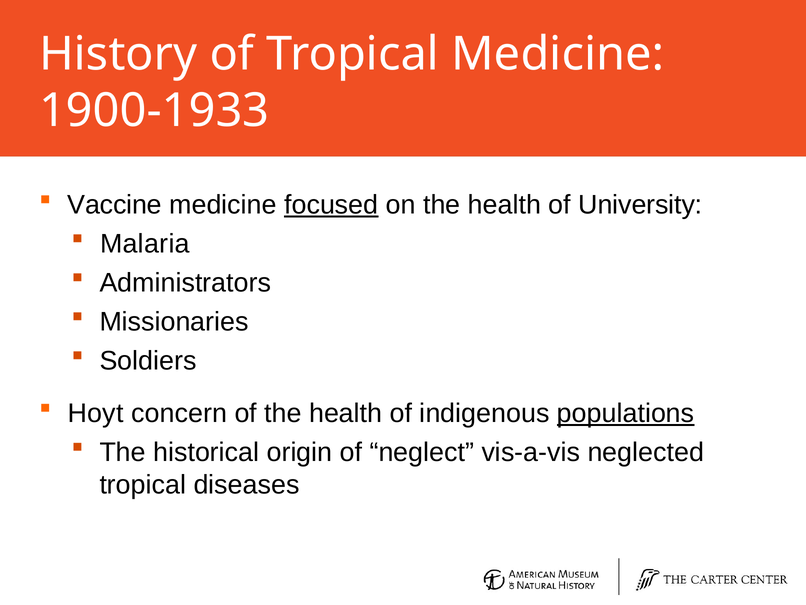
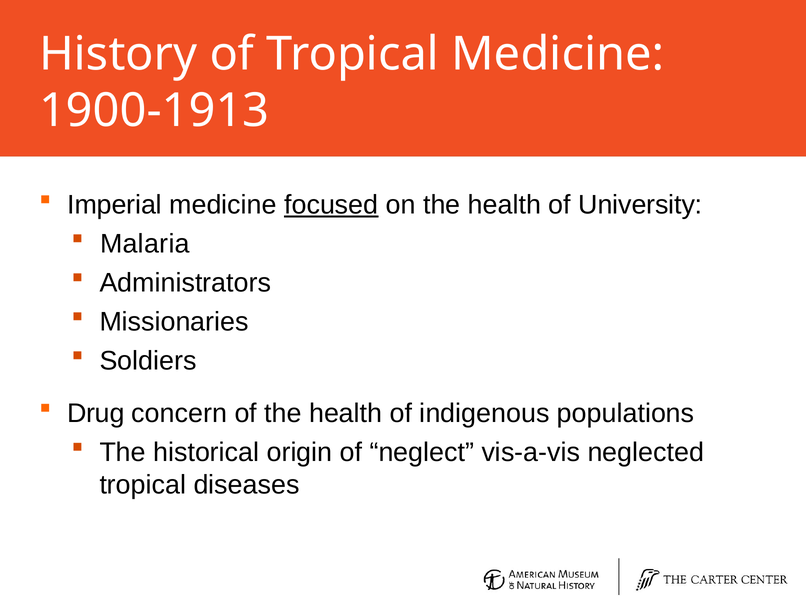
1900-1933: 1900-1933 -> 1900-1913 (154, 110)
Vaccine: Vaccine -> Imperial (115, 205)
Hoyt: Hoyt -> Drug (96, 413)
populations underline: present -> none (626, 413)
